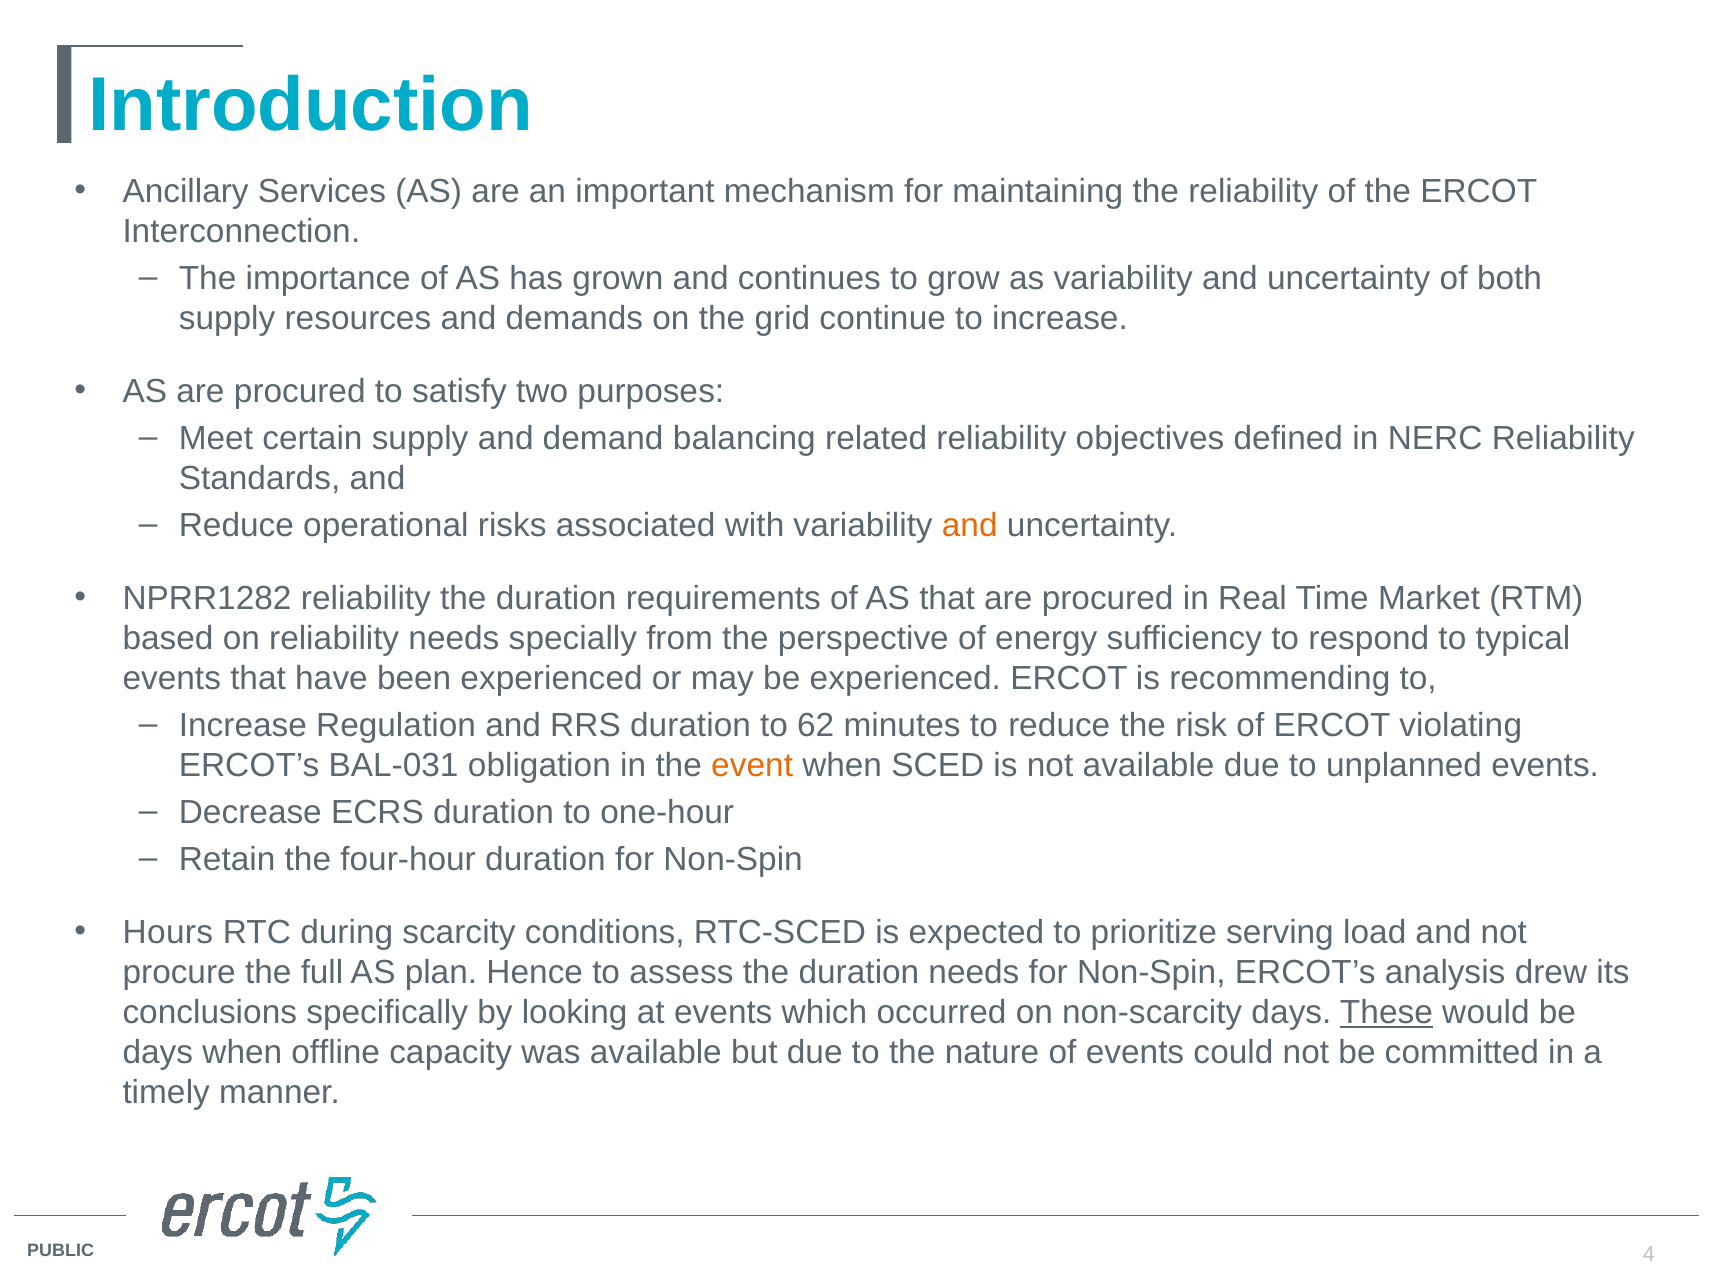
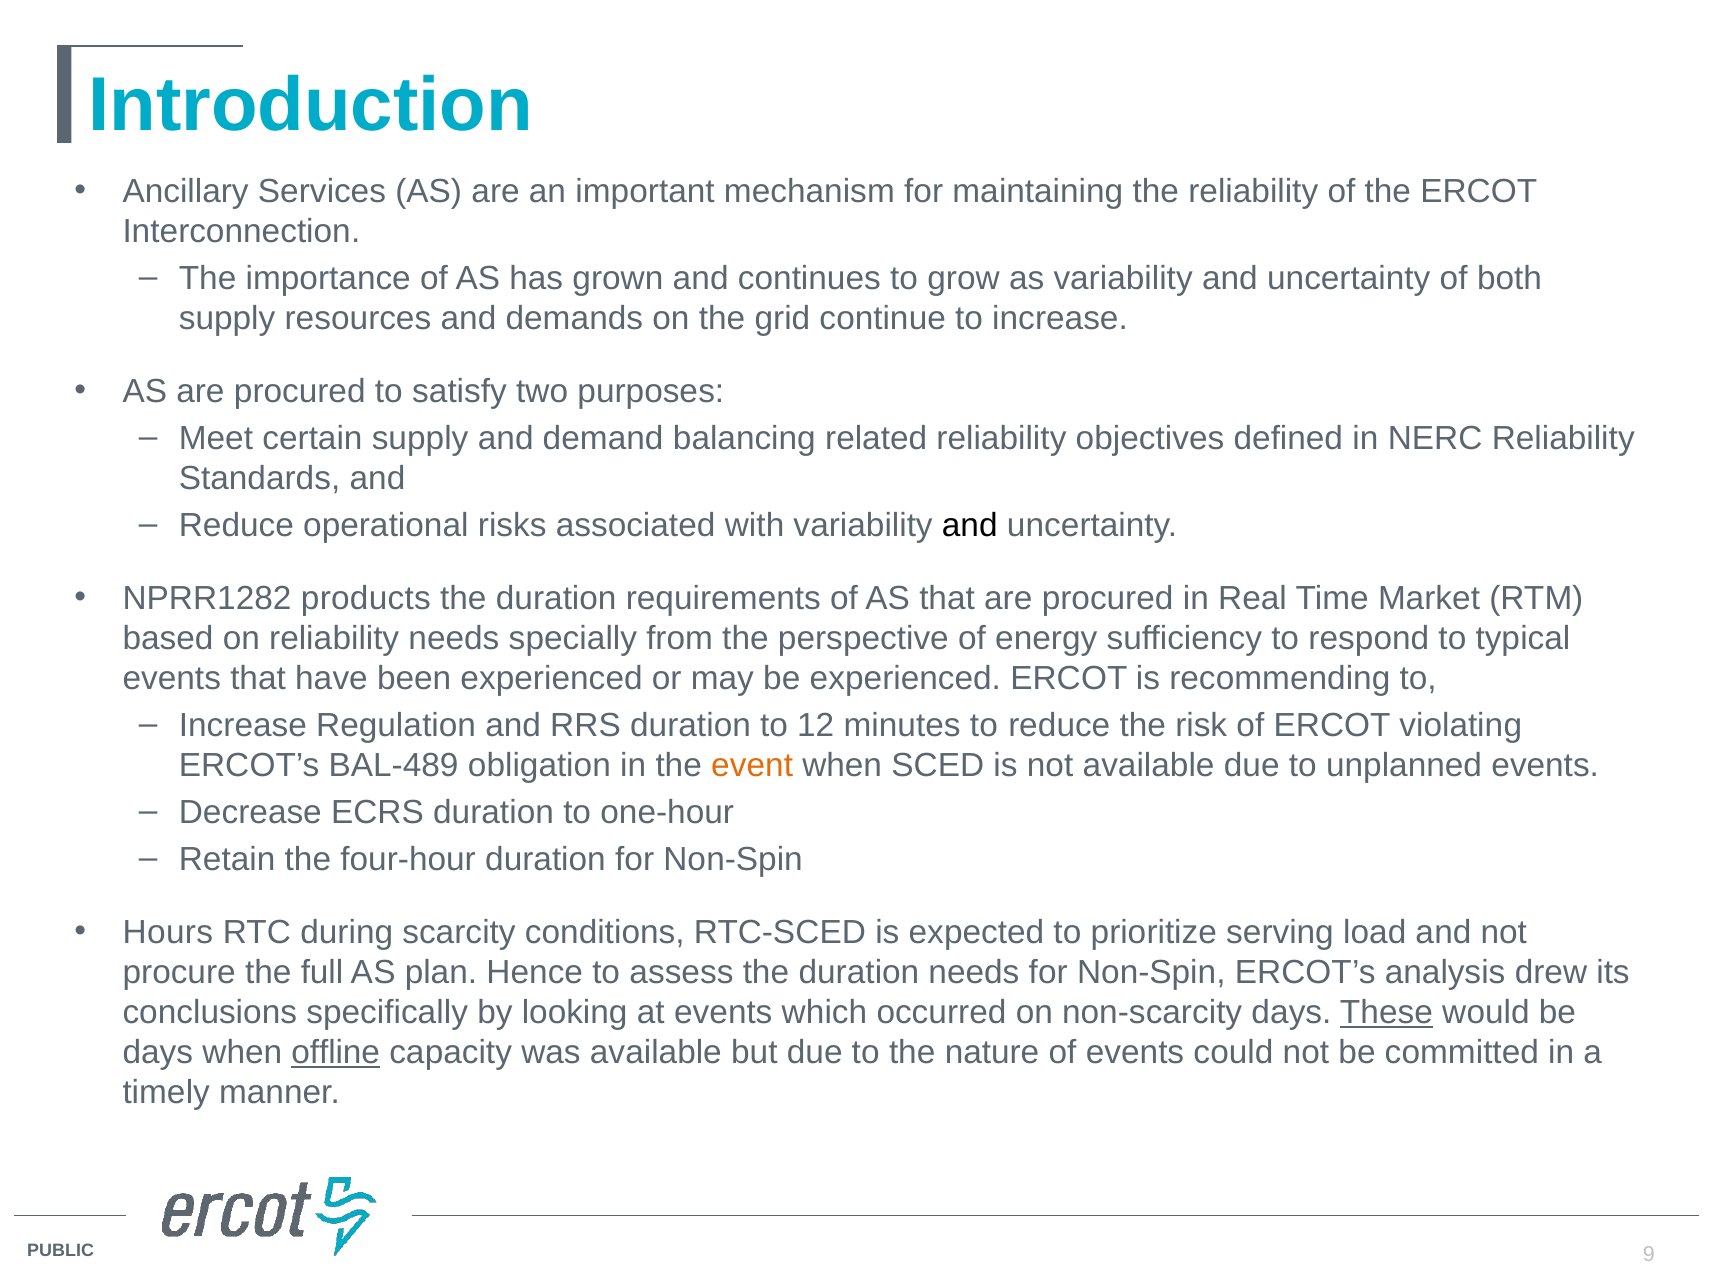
and colour: orange -> black (970, 525)
NPRR1282 reliability: reliability -> products (366, 599)
62: 62 -> 12 (816, 726)
BAL-031: BAL-031 -> BAL-489 (394, 766)
offline underline: none -> present (336, 1053)
4: 4 -> 9 (1649, 1254)
